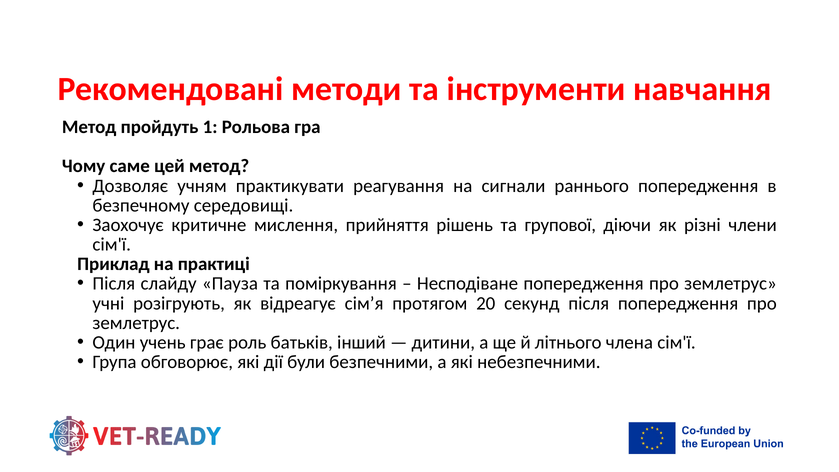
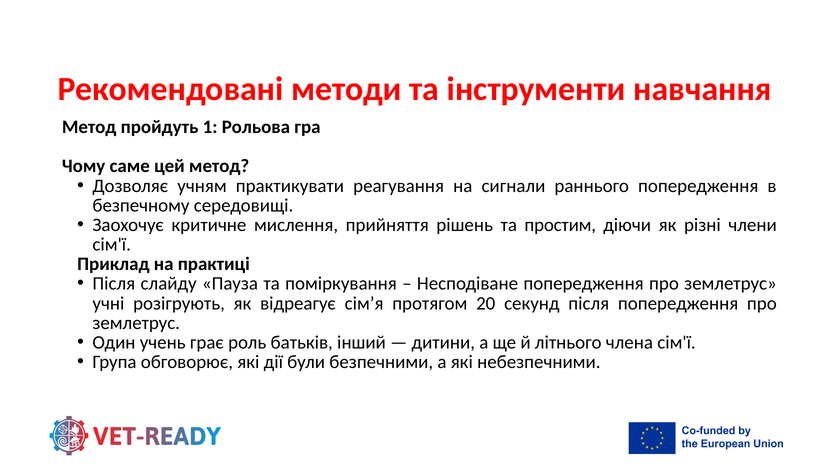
групової: групової -> простим (560, 225)
